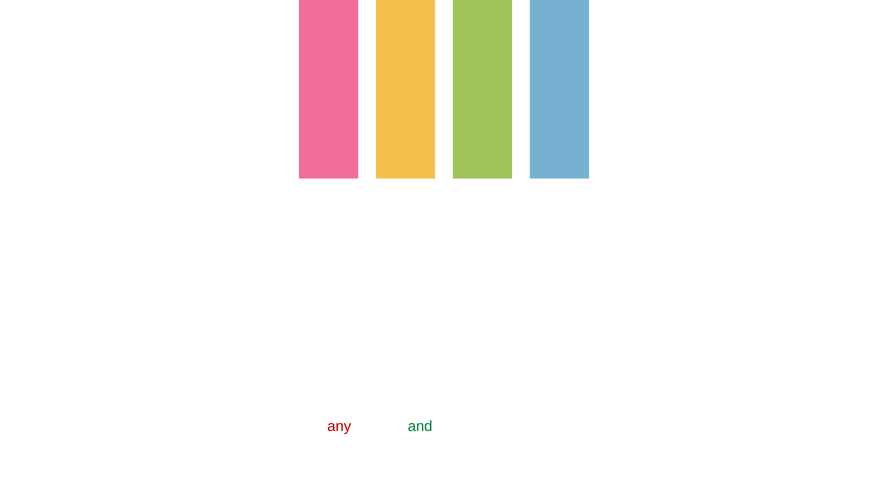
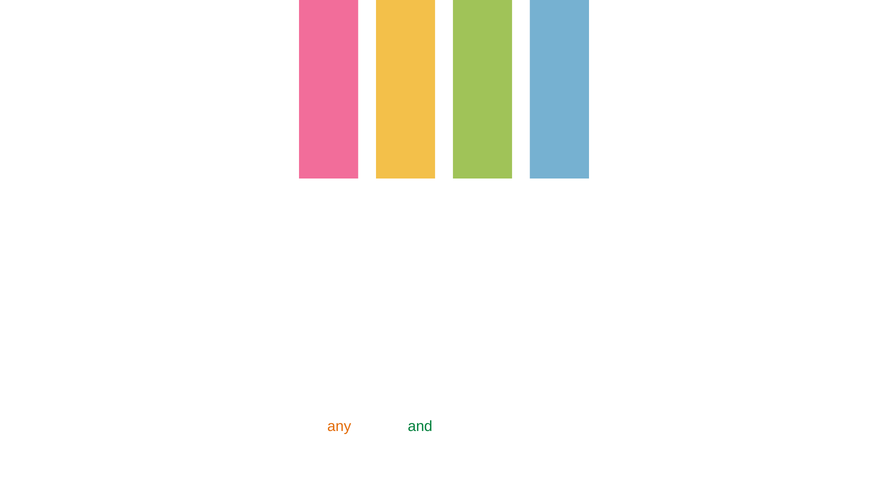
any colour: red -> orange (339, 426)
